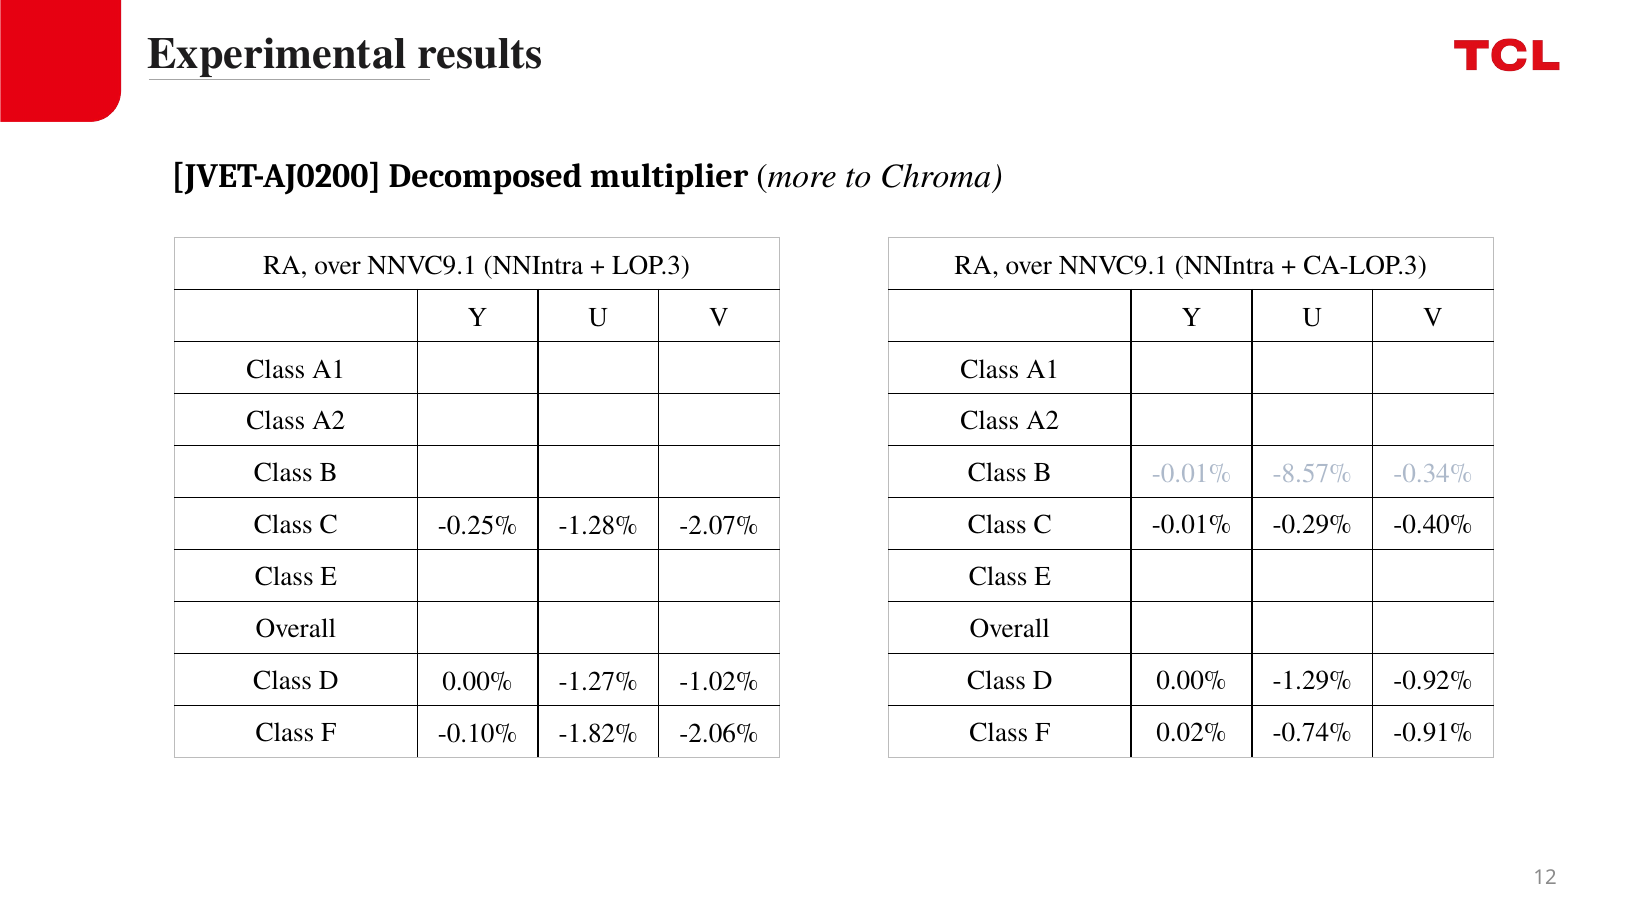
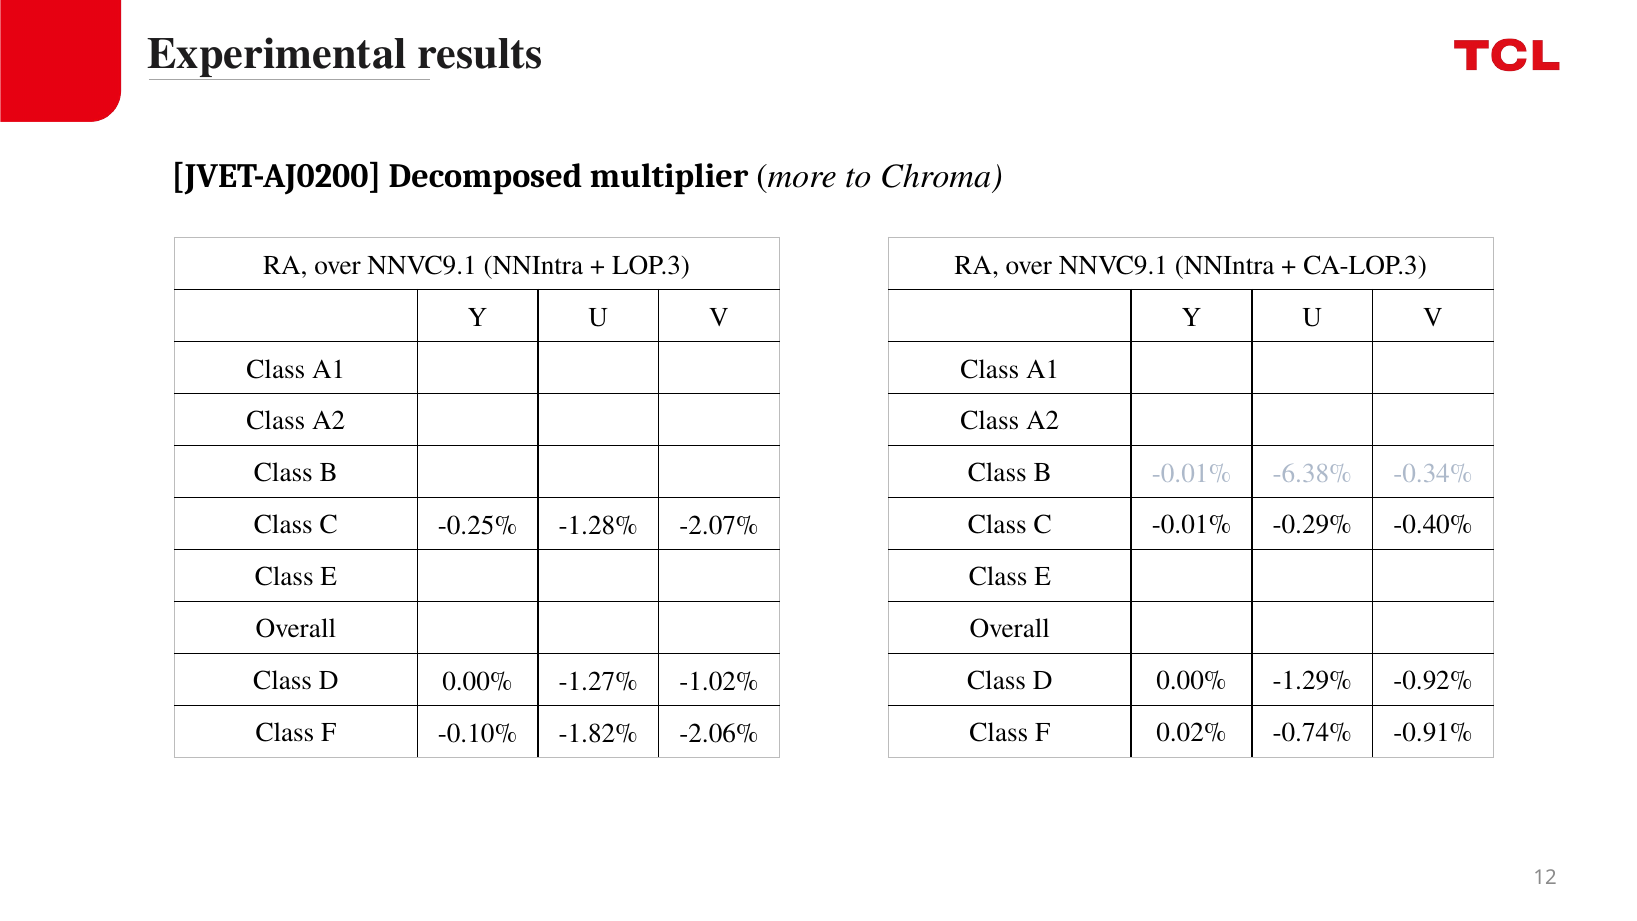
-8.57%: -8.57% -> -6.38% (1312, 473)
